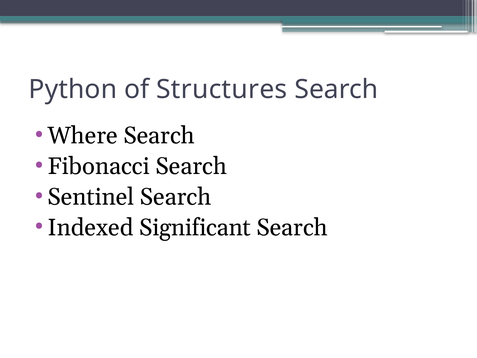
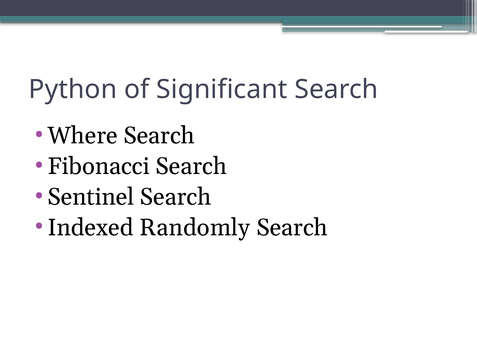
Structures: Structures -> Significant (222, 89)
Significant: Significant -> Randomly (195, 227)
